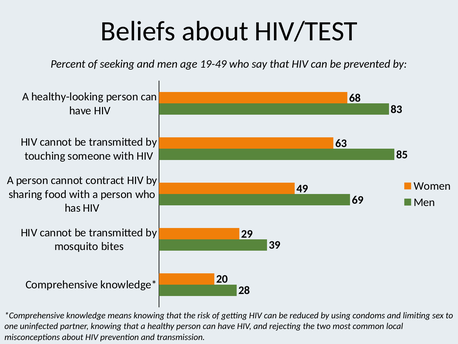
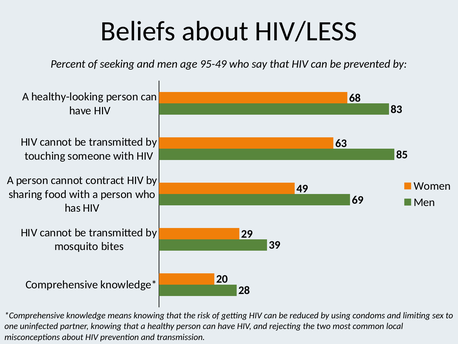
HIV/TEST: HIV/TEST -> HIV/LESS (306, 31)
19-49: 19-49 -> 95-49 (213, 64)
